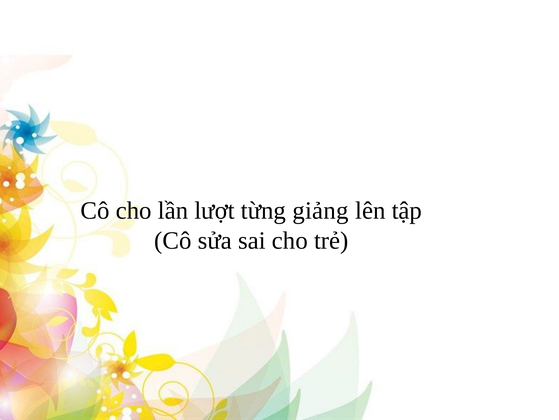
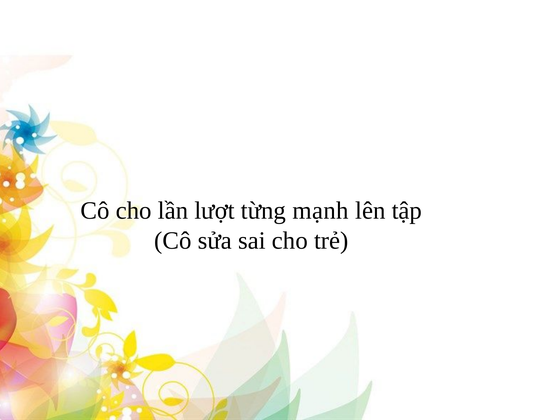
giảng: giảng -> mạnh (321, 210)
